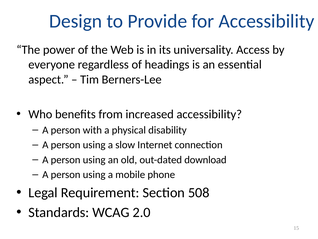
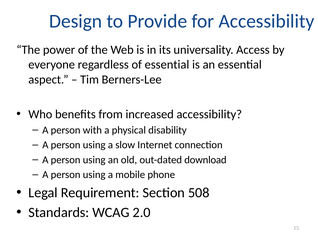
of headings: headings -> essential (167, 64)
